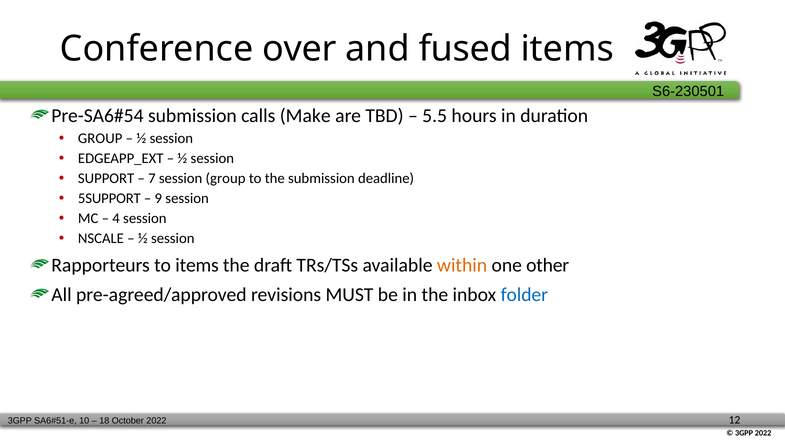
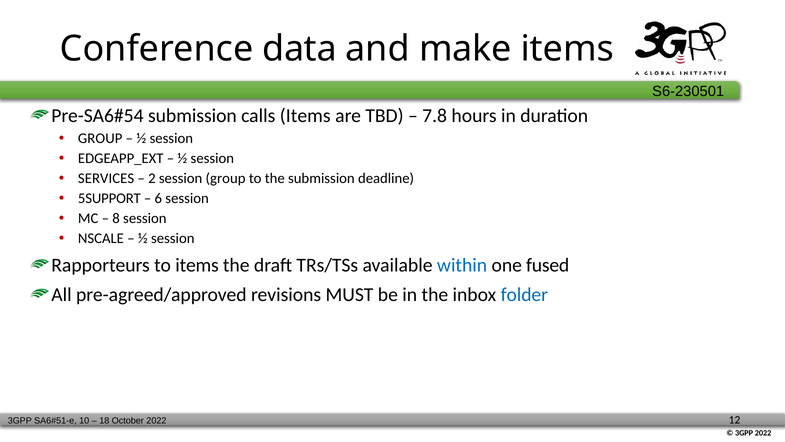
over: over -> data (300, 49)
fused: fused -> make (465, 49)
calls Make: Make -> Items (305, 116)
5.5: 5.5 -> 7.8 (435, 116)
SUPPORT: SUPPORT -> SERVICES (106, 178)
7: 7 -> 2 (152, 178)
9: 9 -> 6 (158, 198)
4: 4 -> 8 (116, 218)
within colour: orange -> blue (462, 265)
other: other -> fused (548, 265)
